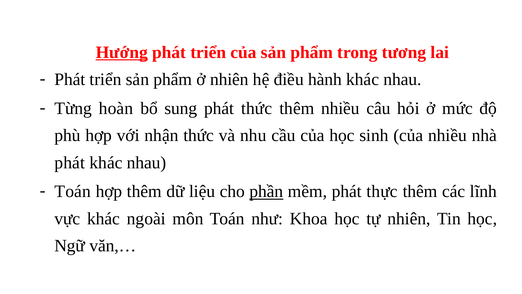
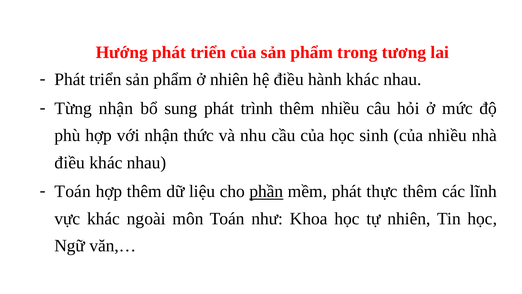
Hướng underline: present -> none (122, 52)
Từng hoàn: hoàn -> nhận (116, 108)
phát thức: thức -> trình (257, 108)
phát: phát -> điều (70, 163)
